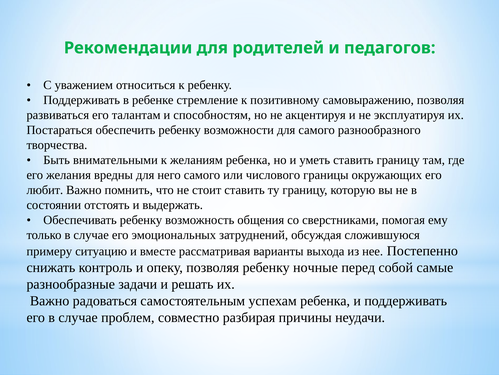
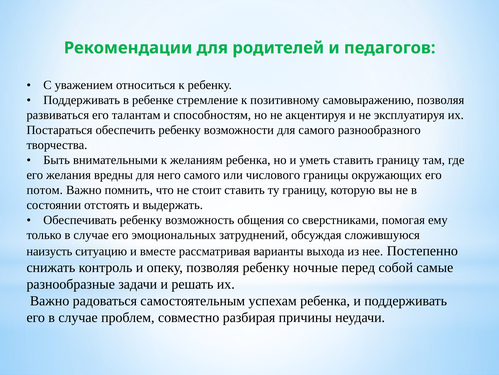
любит: любит -> потом (45, 190)
примеру: примеру -> наизусть (49, 251)
